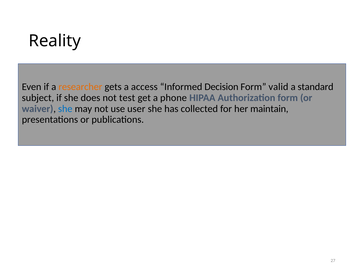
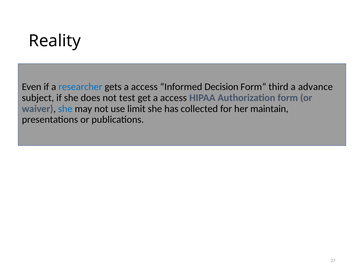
researcher colour: orange -> blue (80, 87)
valid: valid -> third (278, 87)
standard: standard -> advance (315, 87)
get a phone: phone -> access (173, 98)
user: user -> limit (136, 109)
